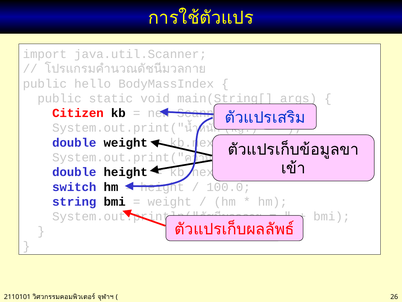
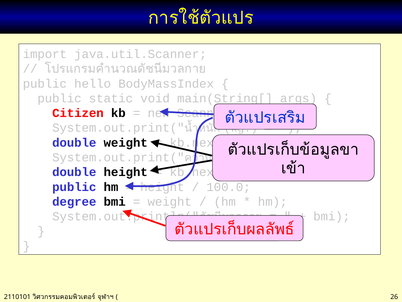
switch: switch -> public (74, 187)
string: string -> degree (74, 201)
